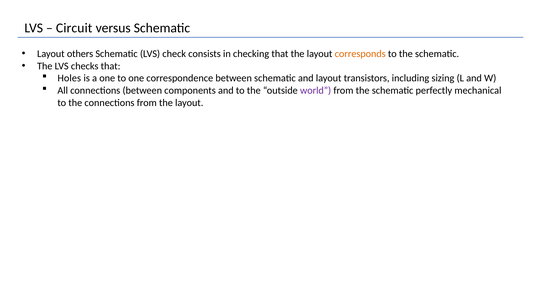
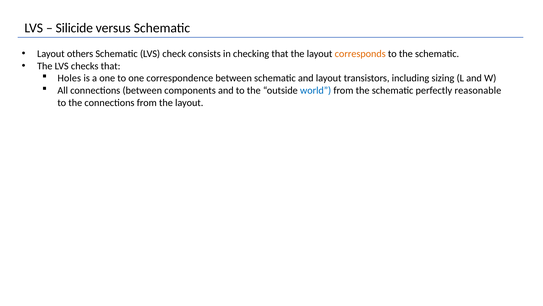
Circuit: Circuit -> Silicide (74, 28)
world colour: purple -> blue (316, 90)
mechanical: mechanical -> reasonable (478, 90)
